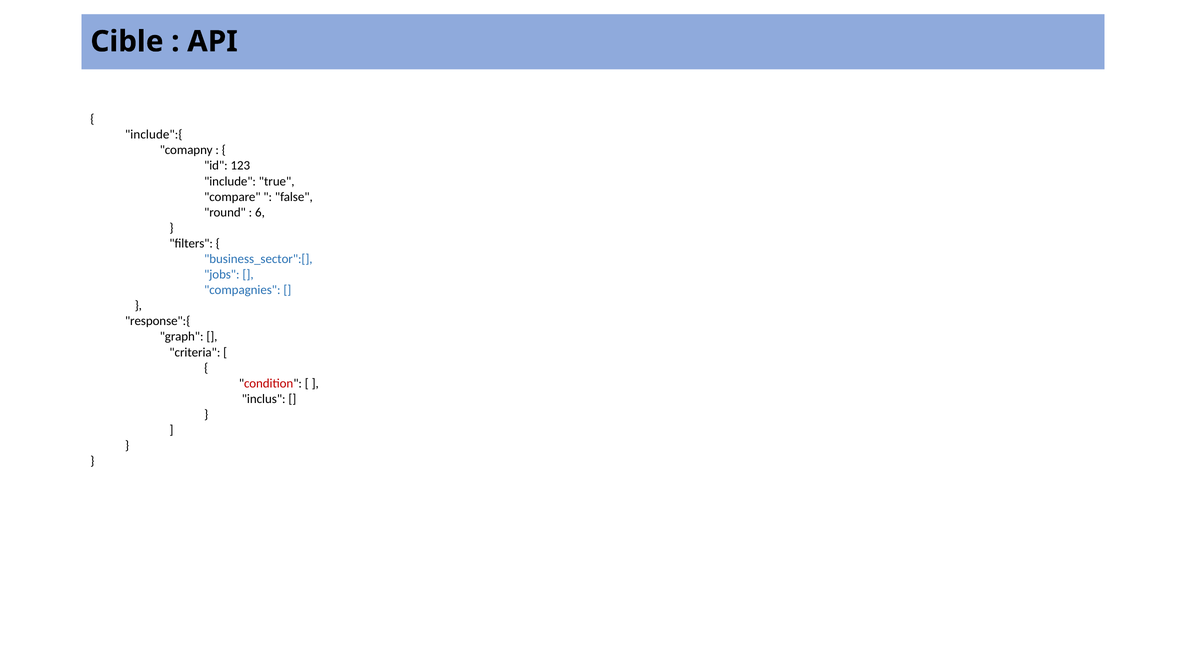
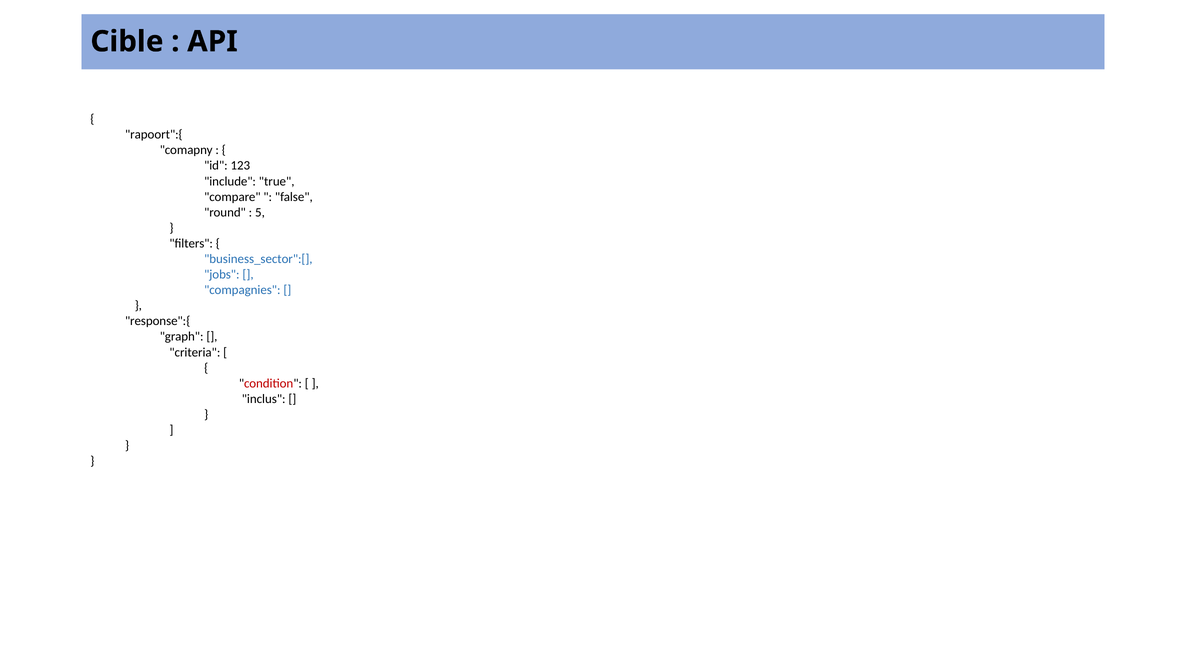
include":{: include":{ -> rapoort":{ (154, 135)
6: 6 -> 5 (260, 212)
